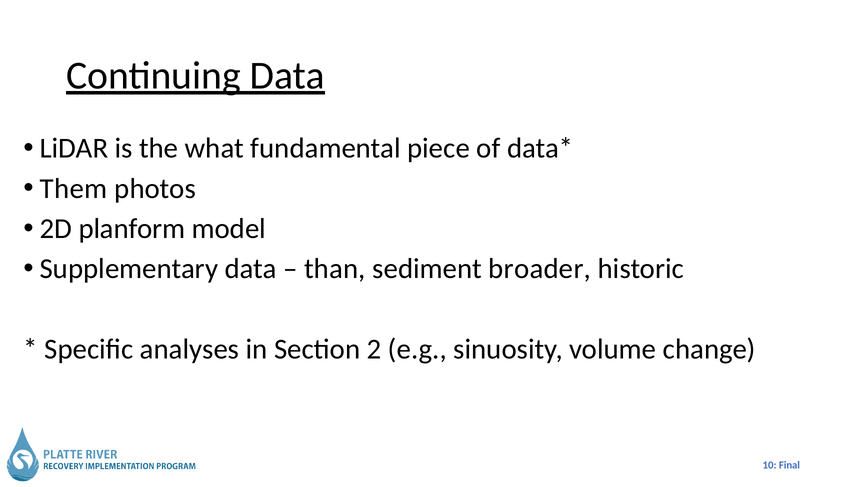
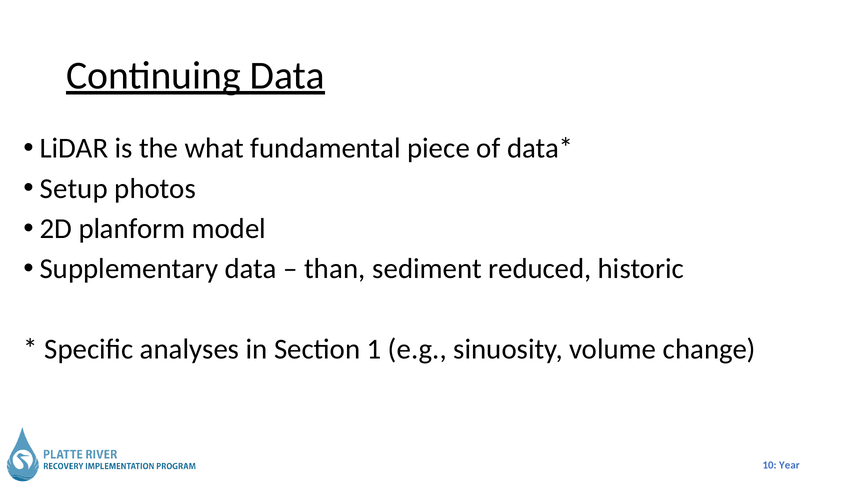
Them: Them -> Setup (74, 189)
broader: broader -> reduced (540, 269)
2: 2 -> 1 (374, 349)
Final: Final -> Year (789, 465)
